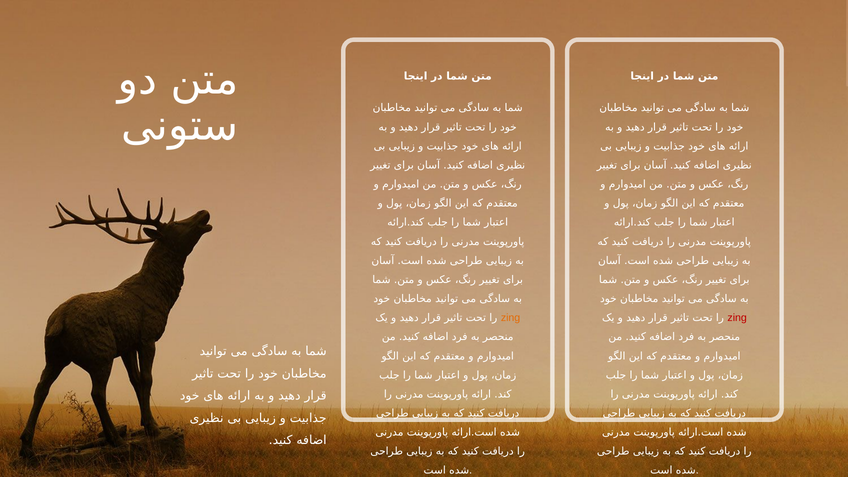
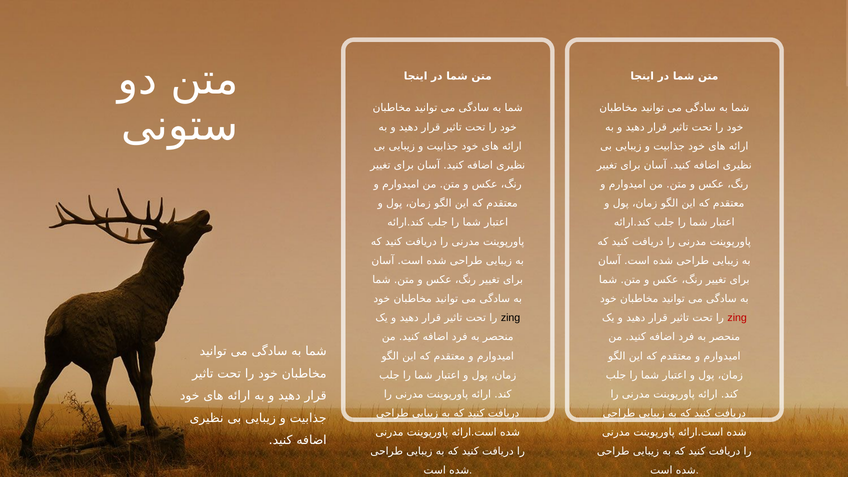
zing colour: orange -> black (511, 318)
